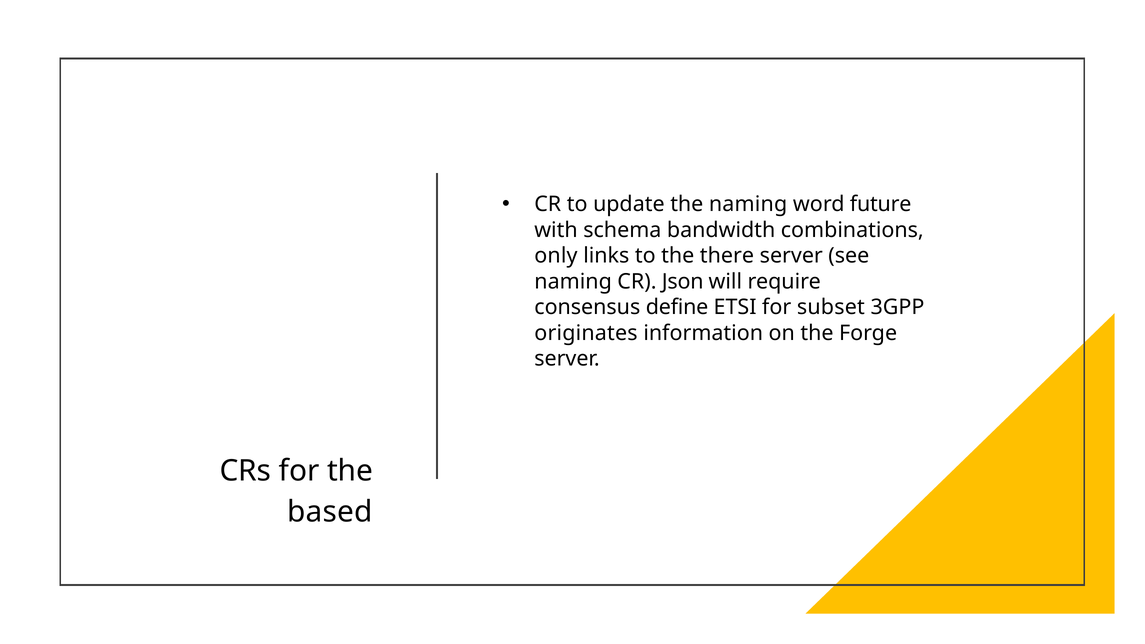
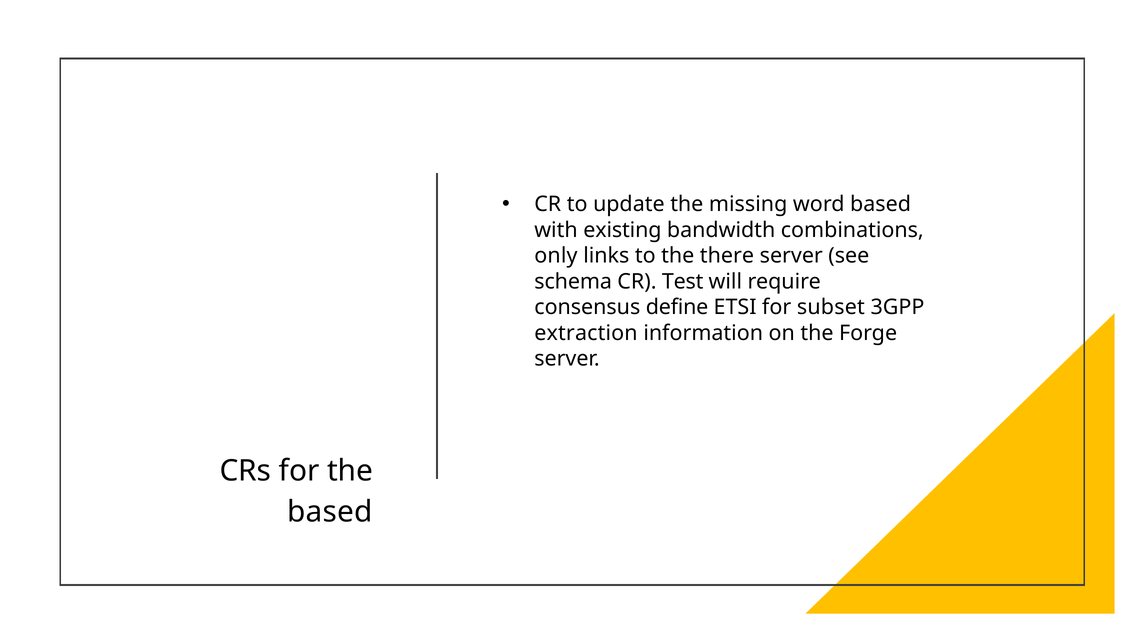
the naming: naming -> missing (748, 204)
word future: future -> based (881, 204)
schema: schema -> existing (622, 230)
naming: naming -> schema (573, 282)
Json: Json -> Test (683, 282)
originates: originates -> extraction (586, 333)
